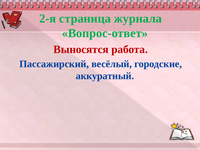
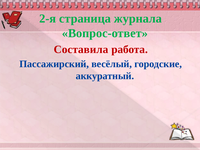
Выносятся: Выносятся -> Составила (81, 49)
